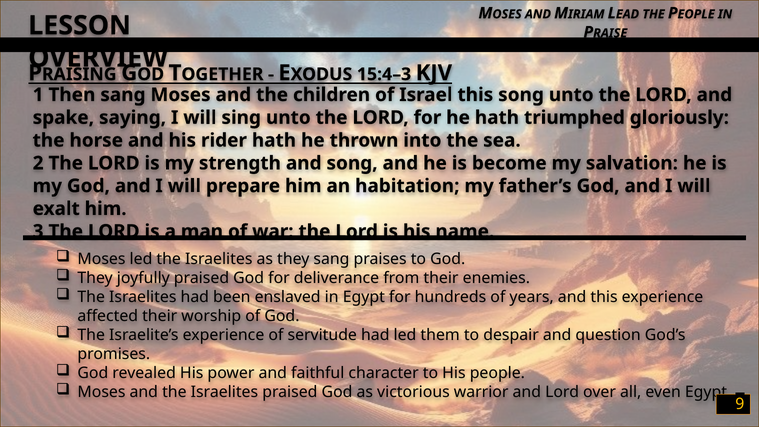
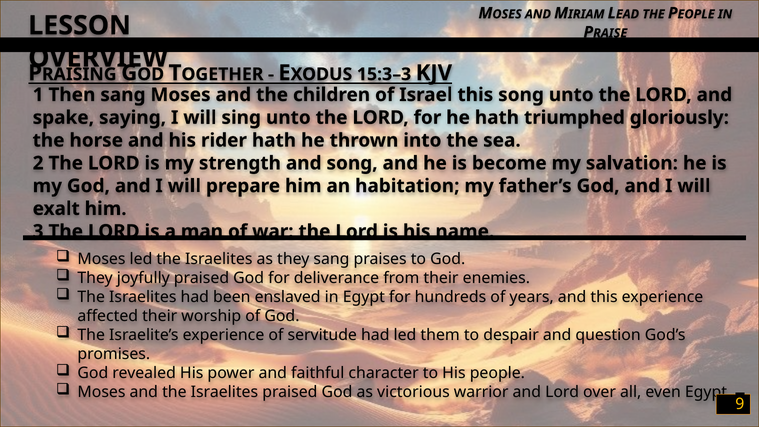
15:4–3: 15:4–3 -> 15:3–3 (384, 74)
